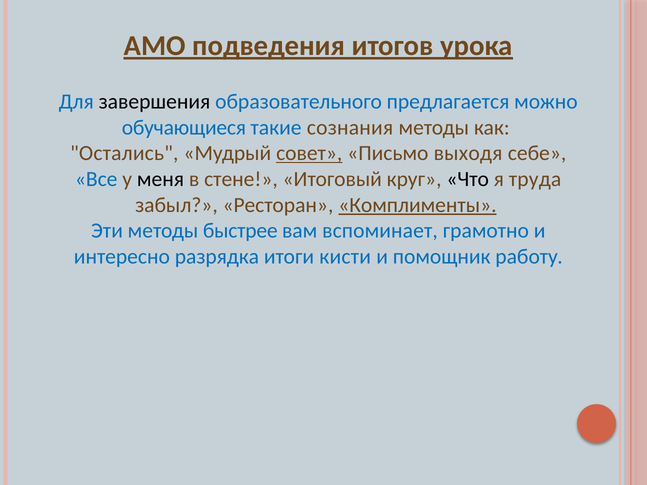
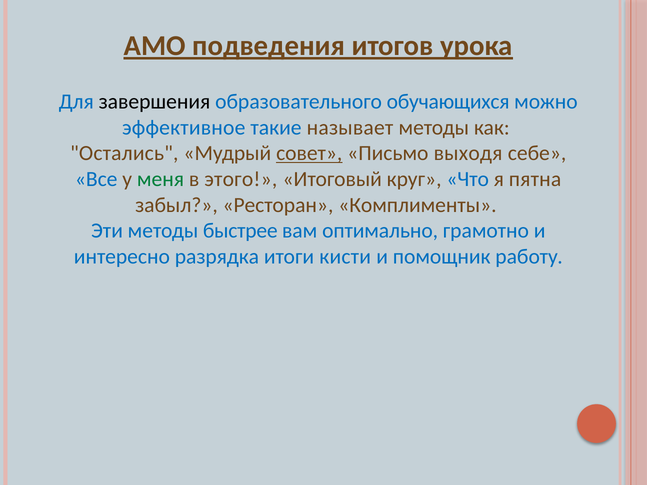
предлагается: предлагается -> обучающихся (448, 102)
обучающиеся: обучающиеся -> эффективное (184, 127)
сознания: сознания -> называет (350, 127)
меня colour: black -> green (160, 179)
стене: стене -> этого (241, 179)
Что colour: black -> blue (468, 179)
труда: труда -> пятна (535, 179)
Комплименты underline: present -> none (417, 205)
вспоминает: вспоминает -> оптимально (380, 231)
